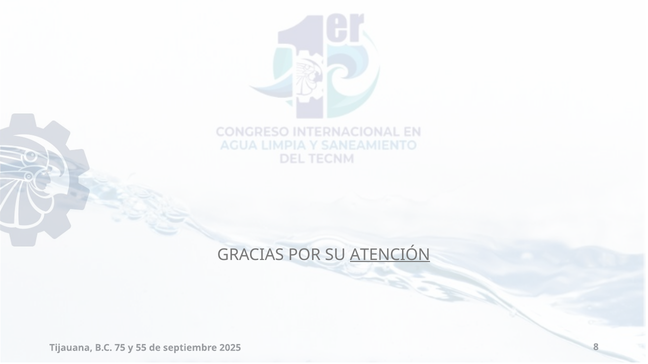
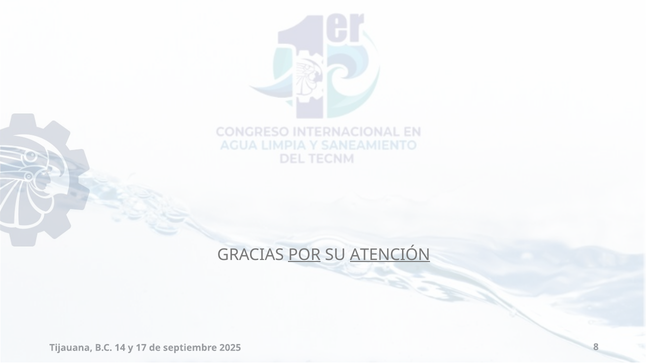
POR underline: none -> present (304, 255)
75: 75 -> 14 (120, 348)
55: 55 -> 17 (141, 348)
